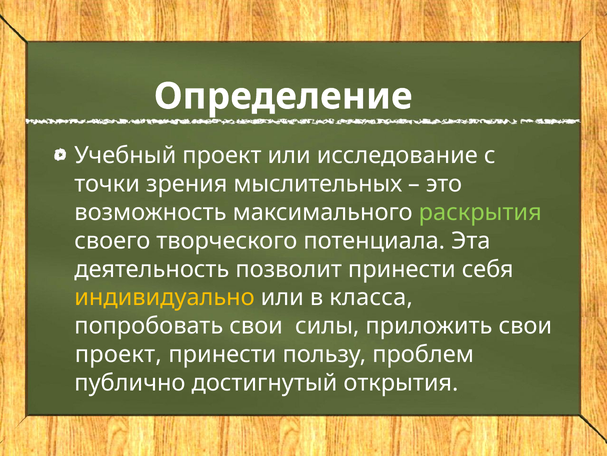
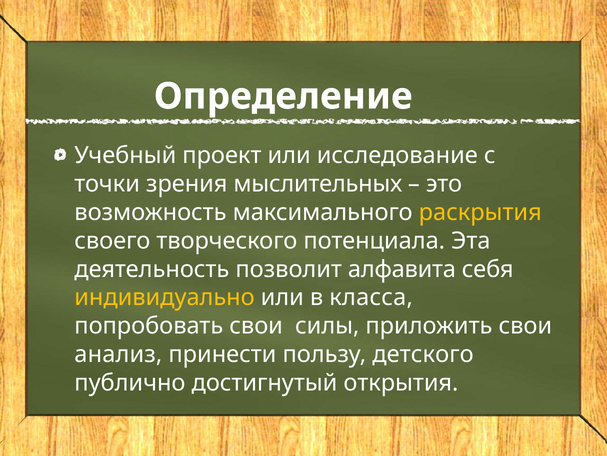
раскрытия colour: light green -> yellow (480, 212)
позволит принести: принести -> алфавита (402, 269)
проект: проект -> анализ (118, 354)
проблем: проблем -> детского (423, 354)
